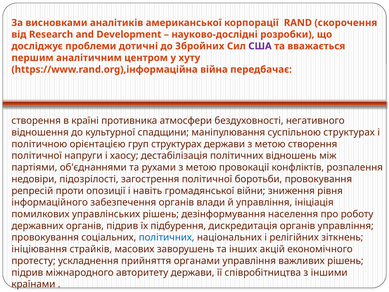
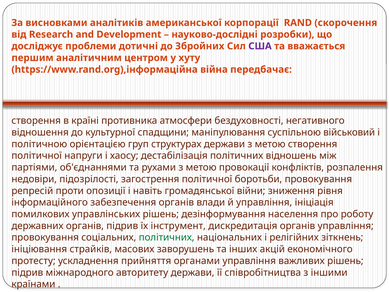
суспільною структурах: структурах -> військовий (349, 132)
підбурення: підбурення -> інструмент (178, 226)
політичних colour: blue -> green (167, 237)
